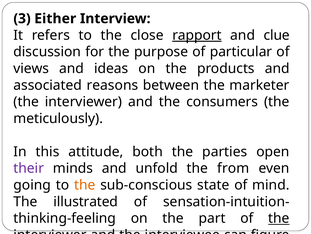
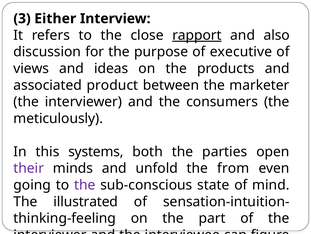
clue: clue -> also (277, 35)
of particular: particular -> executive (241, 52)
associated reasons: reasons -> product (112, 85)
this attitude: attitude -> systems (96, 151)
the colour: orange -> purple (85, 184)
the underline: present -> none (279, 218)
